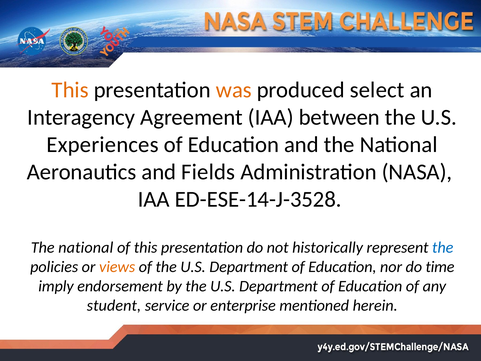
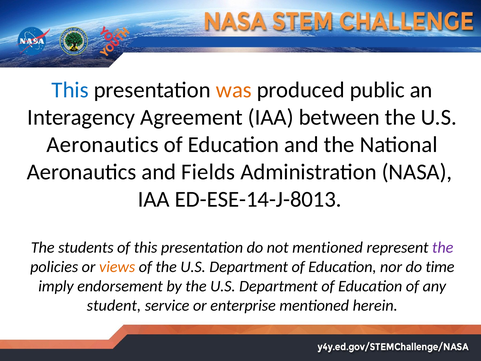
This colour: orange -> blue (70, 90)
select: select -> public (377, 90)
Experiences: Experiences -> Aeronautics (103, 145)
ED-ESE-14-J-3528: ED-ESE-14-J-3528 -> ED-ESE-14-J-8013 (258, 199)
national: national -> students (86, 247)
not historically: historically -> mentioned (328, 247)
the colour: blue -> purple (443, 247)
